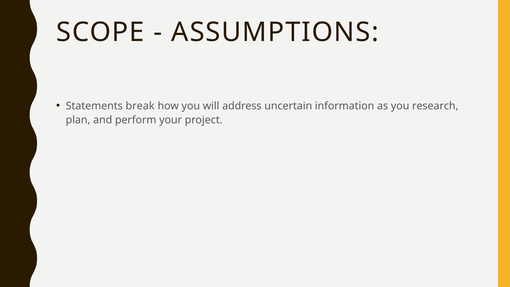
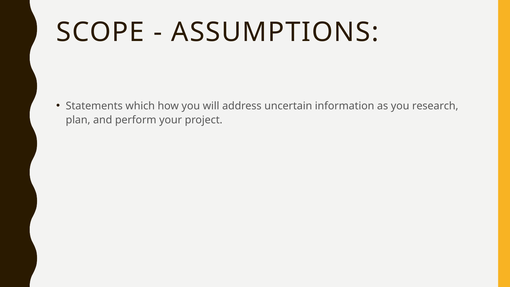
break: break -> which (140, 106)
